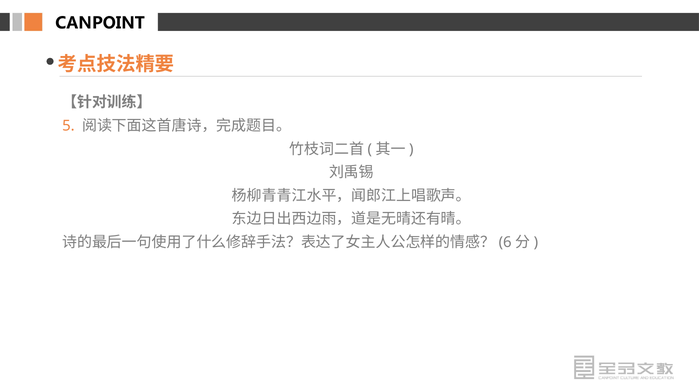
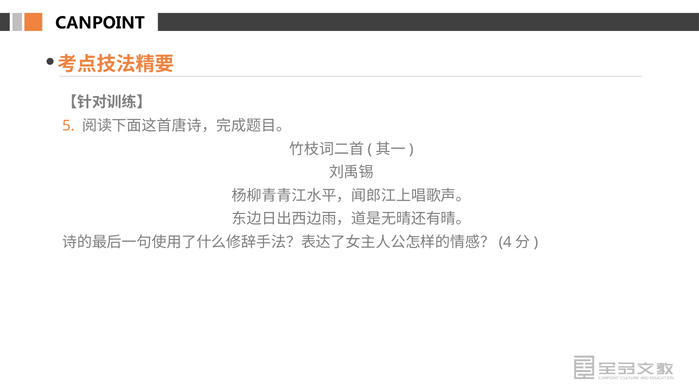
6: 6 -> 4 (505, 242)
